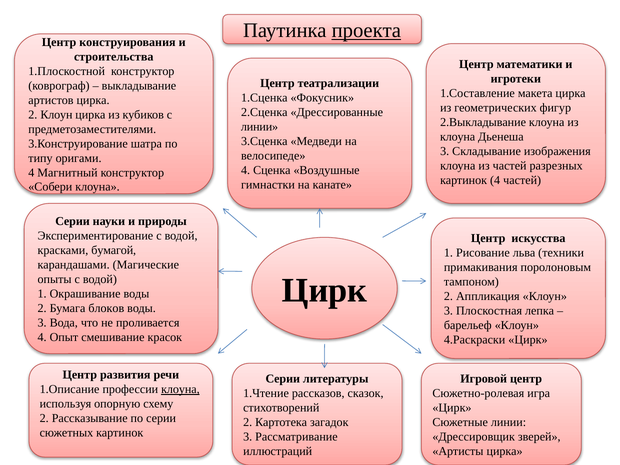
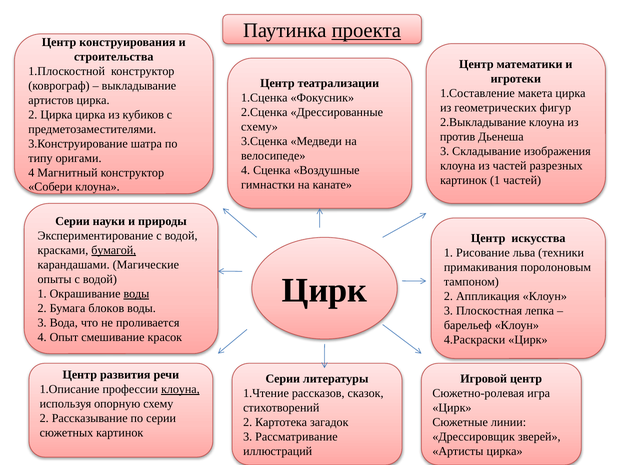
2 Клоун: Клоун -> Цирка (56, 115)
линии: линии -> схему (259, 127)
клоуна: клоуна -> против (458, 137)
картинок 4: 4 -> 1 (495, 180)
бумагой underline: none -> present (114, 250)
воды underline: none -> present (136, 294)
